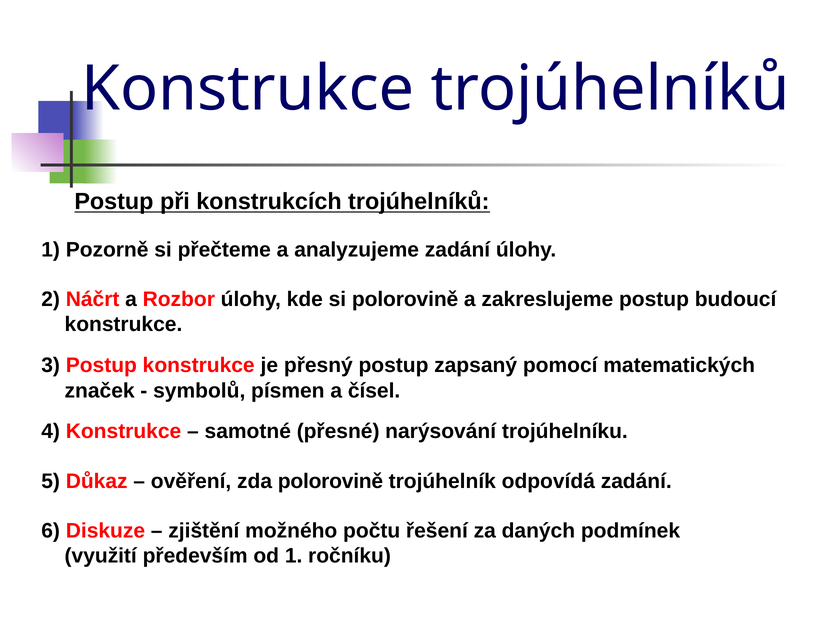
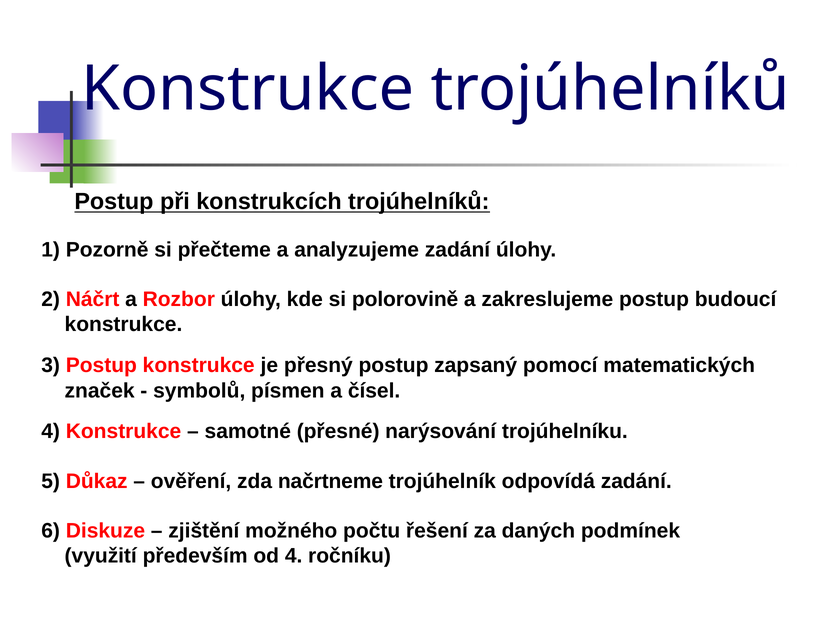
zda polorovině: polorovině -> načrtneme (330, 481)
od 1: 1 -> 4 (294, 556)
